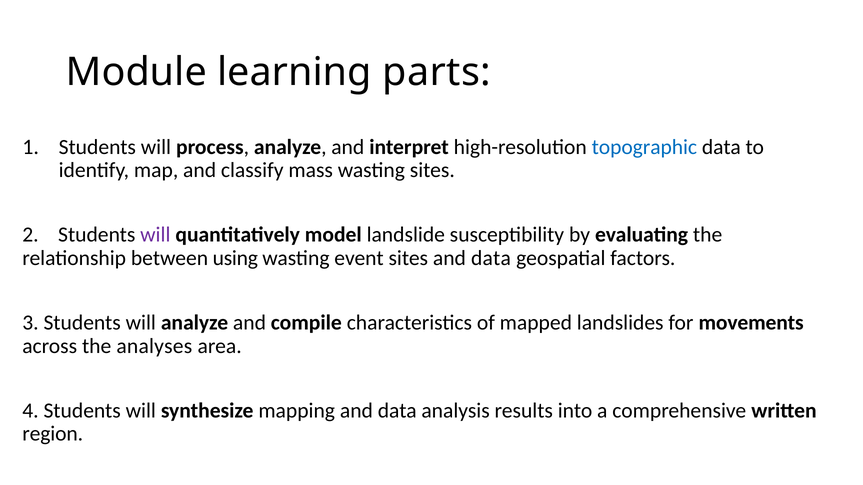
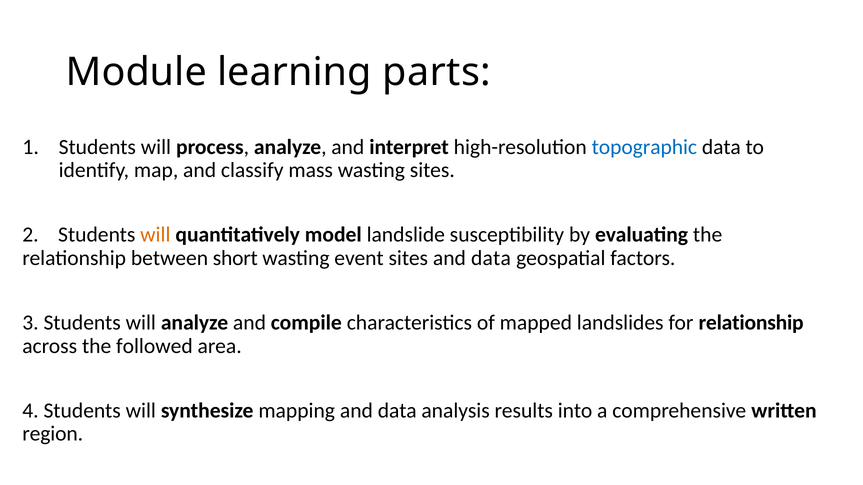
will colour: purple -> orange (155, 235)
using: using -> short (235, 258)
for movements: movements -> relationship (751, 323)
analyses: analyses -> followed (154, 346)
